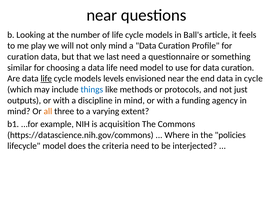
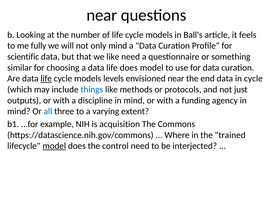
play: play -> fully (39, 46)
curation: curation -> scientific (23, 57)
we last: last -> like (113, 57)
life need: need -> does (129, 68)
all colour: orange -> blue (48, 111)
policies: policies -> trained (230, 135)
model underline: none -> present (54, 146)
criteria: criteria -> control (115, 146)
